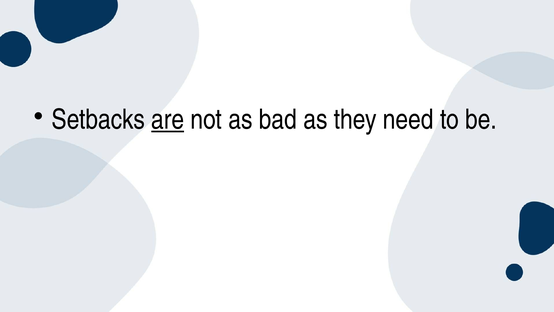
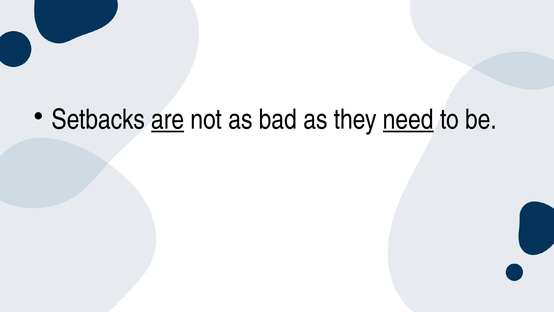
need underline: none -> present (408, 119)
